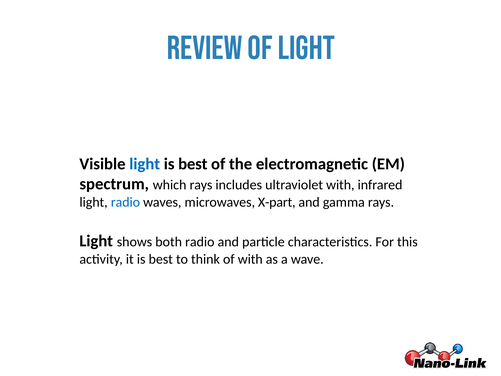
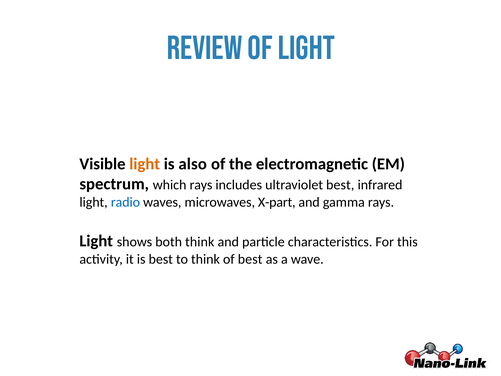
light colour: blue -> orange (145, 164)
best: best -> also (193, 164)
ultraviolet with: with -> best (340, 185)
both radio: radio -> think (200, 242)
of with: with -> best (250, 259)
